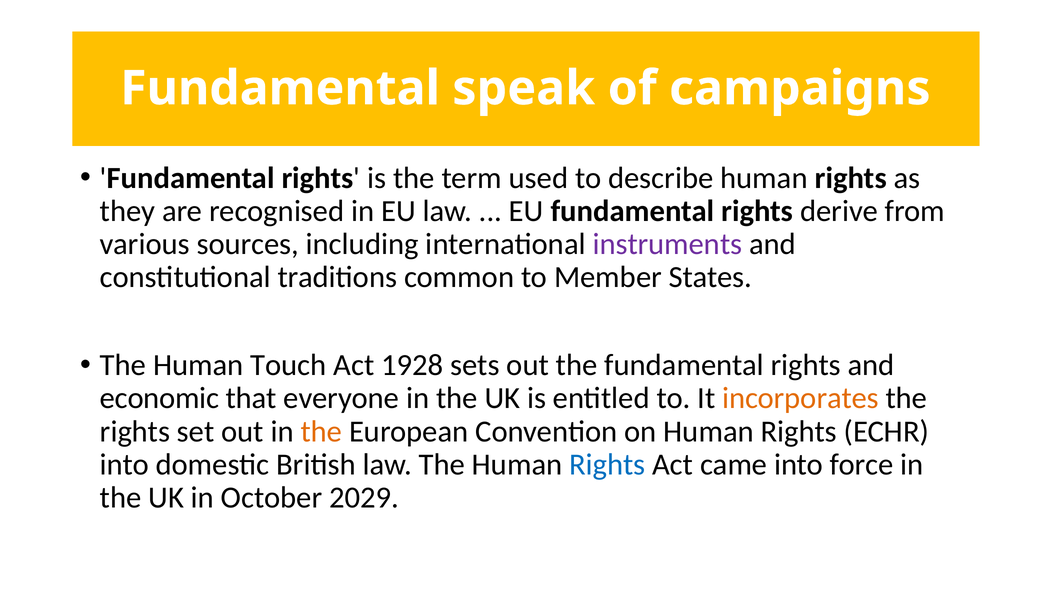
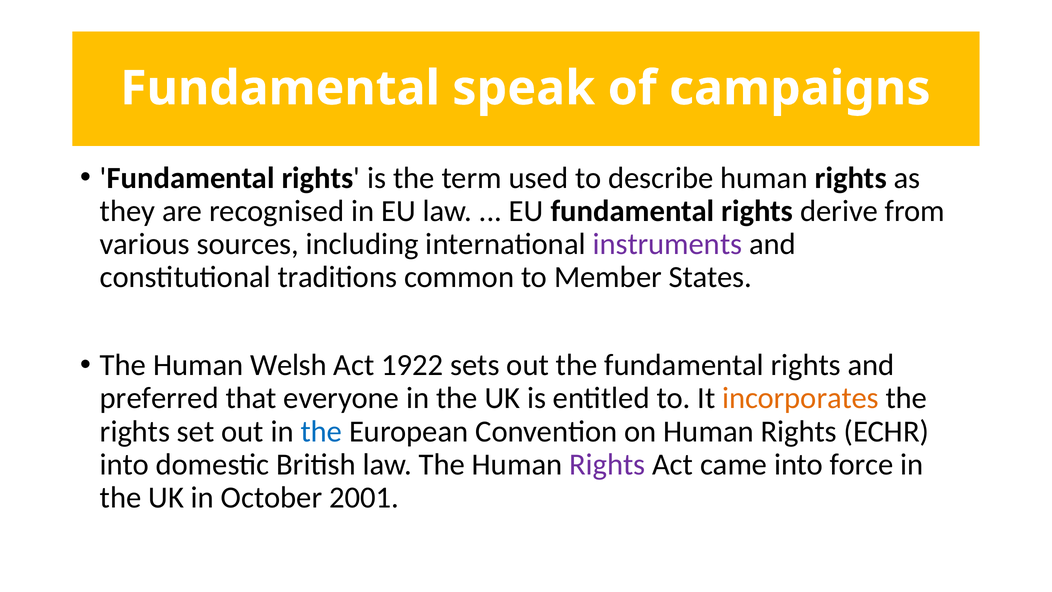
Touch: Touch -> Welsh (289, 365)
1928: 1928 -> 1922 (412, 365)
economic: economic -> preferred (159, 398)
the colour: orange -> blue (321, 431)
Rights colour: blue -> purple (607, 464)
2029: 2029 -> 2001 (364, 497)
